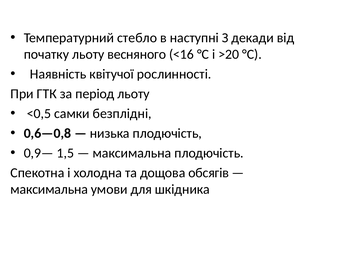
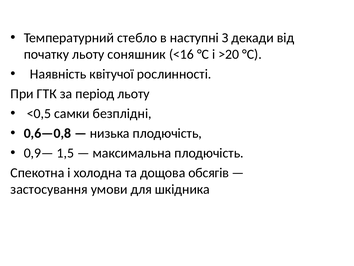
весняного: весняного -> соняшник (137, 54)
максимальна: максимальна -> застосування (49, 189)
